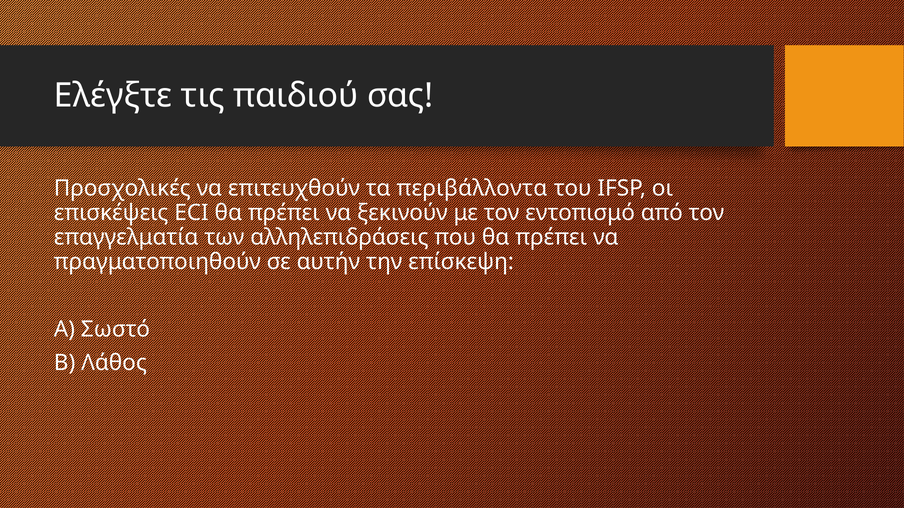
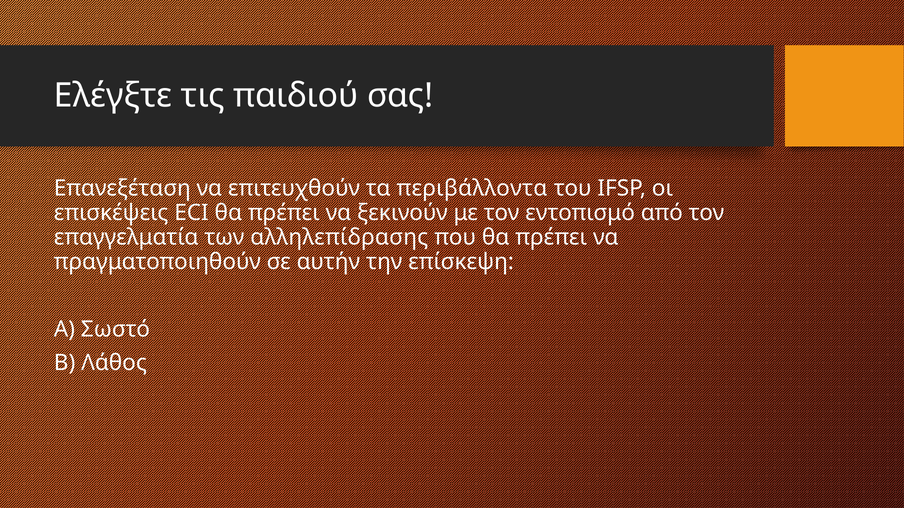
Προσχολικές: Προσχολικές -> Επανεξέταση (122, 189)
αλληλεπιδράσεις: αλληλεπιδράσεις -> αλληλεπίδρασης (339, 237)
